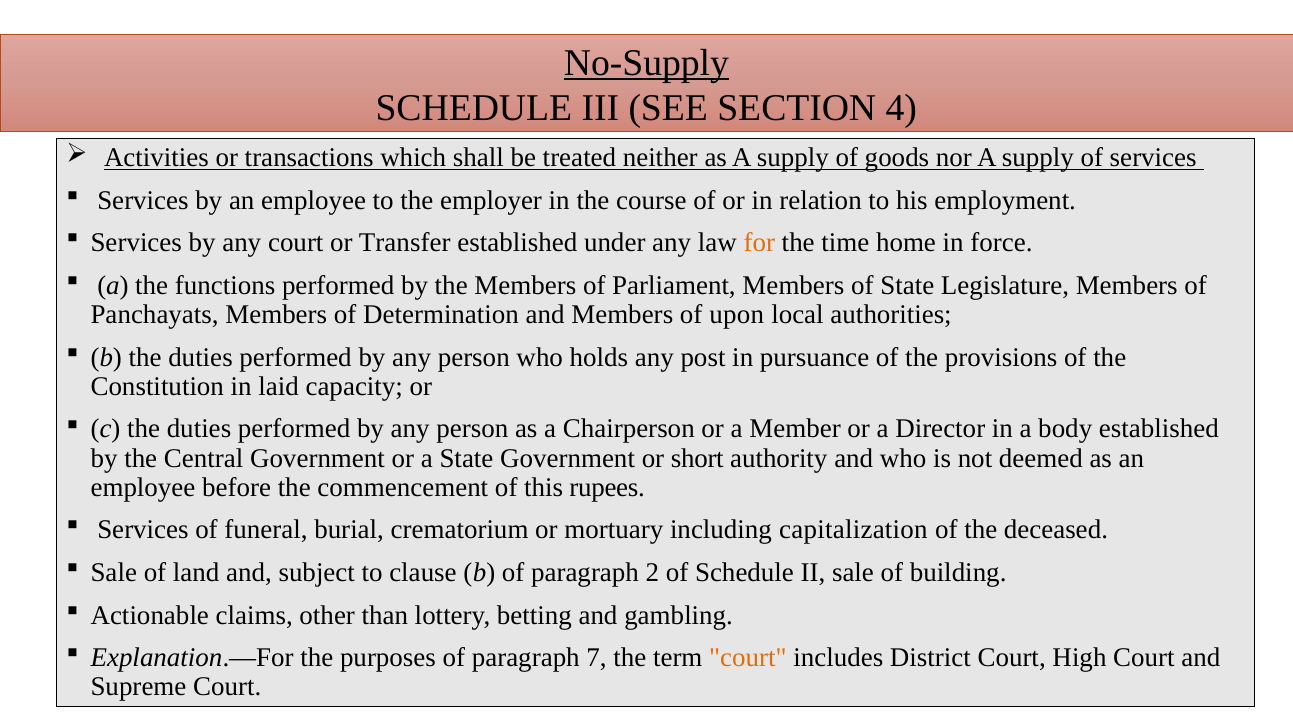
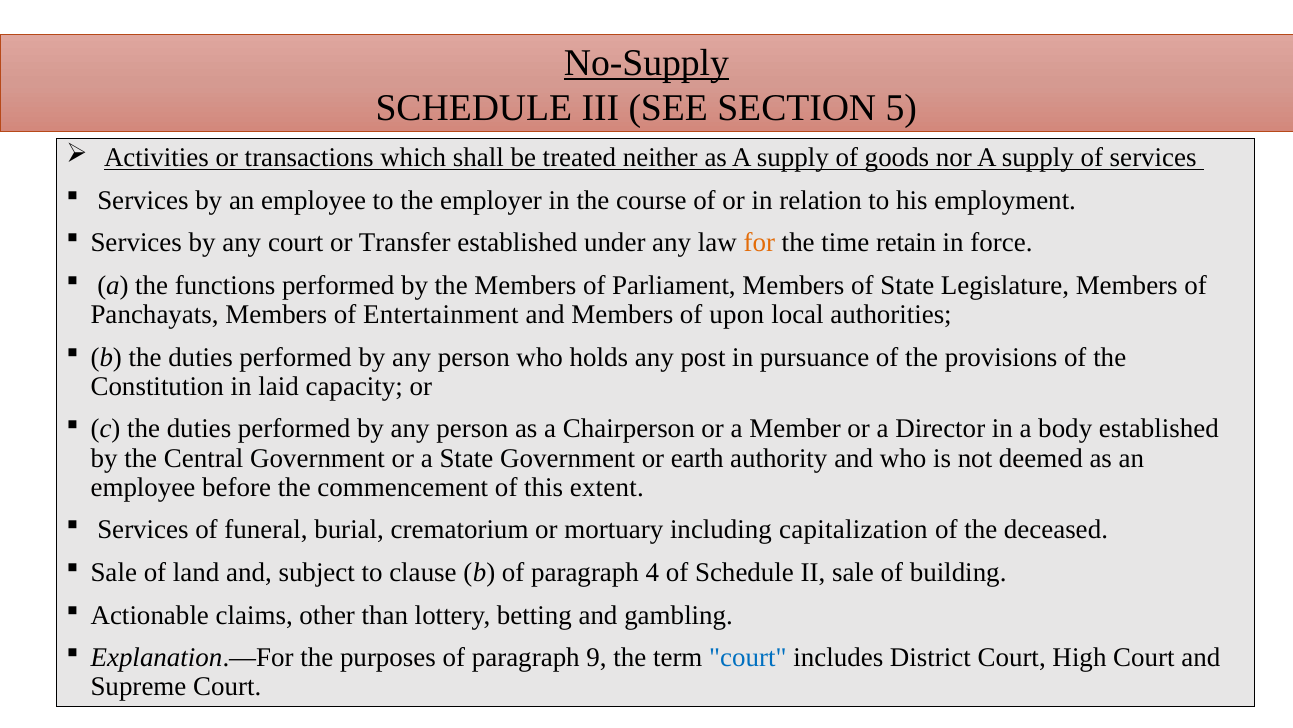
4: 4 -> 5 (901, 108)
home: home -> retain (906, 243)
Determination: Determination -> Entertainment (441, 314)
short: short -> earth (697, 458)
rupees: rupees -> extent (607, 487)
2: 2 -> 4 (652, 572)
7: 7 -> 9 (597, 657)
court colour: orange -> blue (748, 657)
